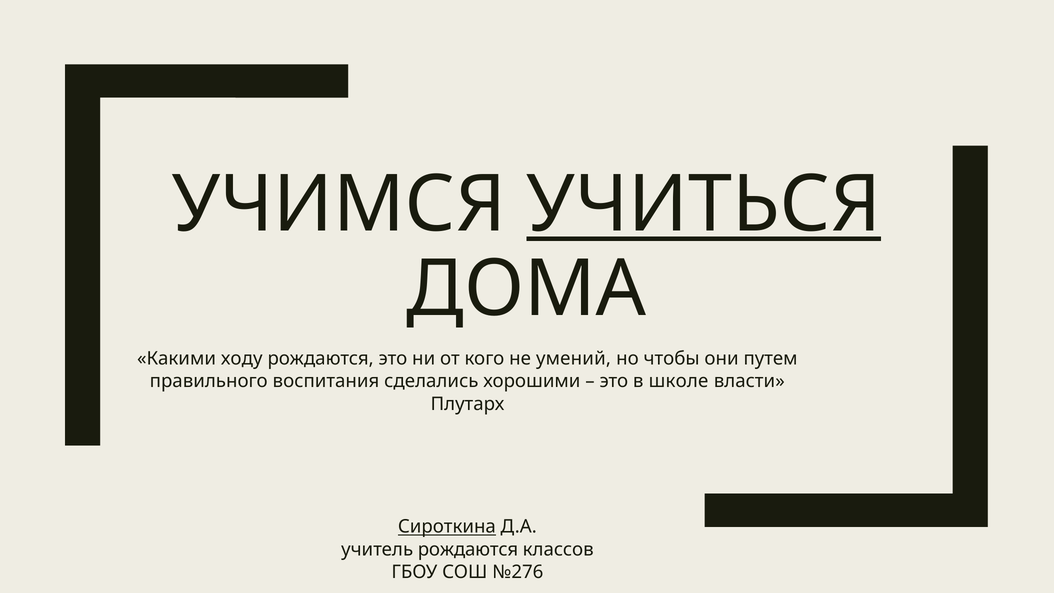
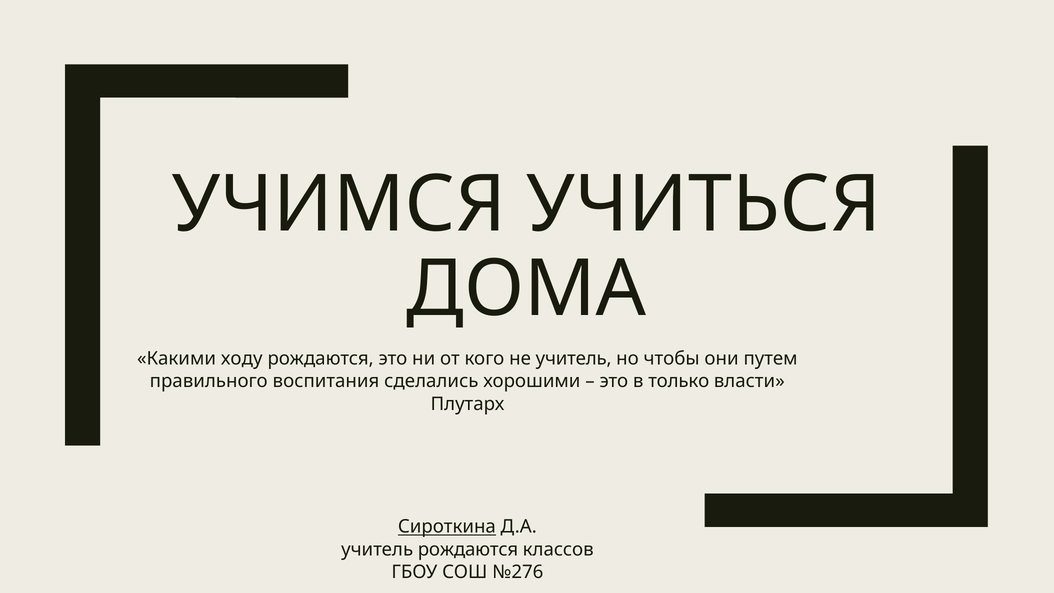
УЧИТЬСЯ underline: present -> none (704, 205)
не умений: умений -> учитель (574, 359)
школе: школе -> только (679, 381)
